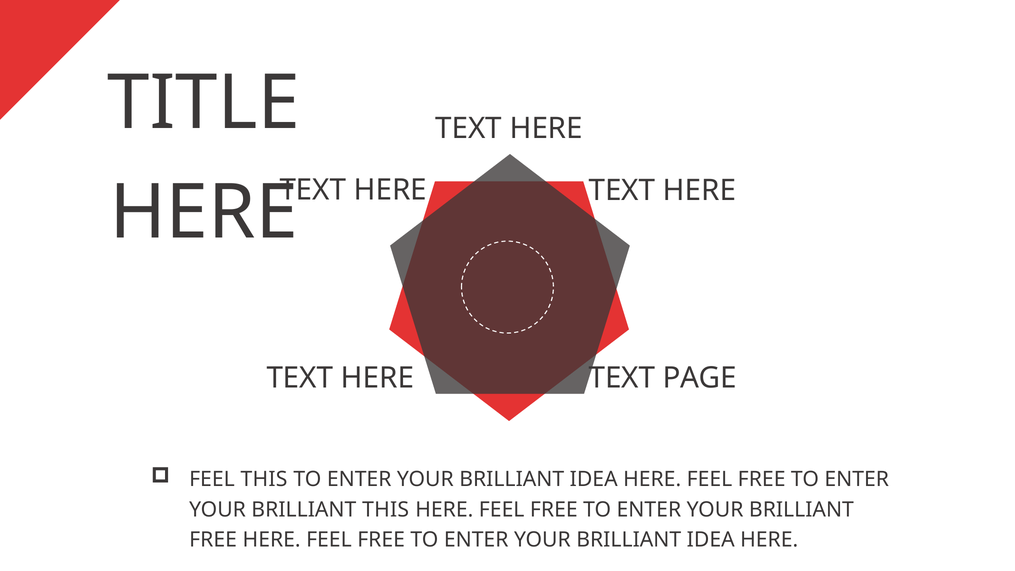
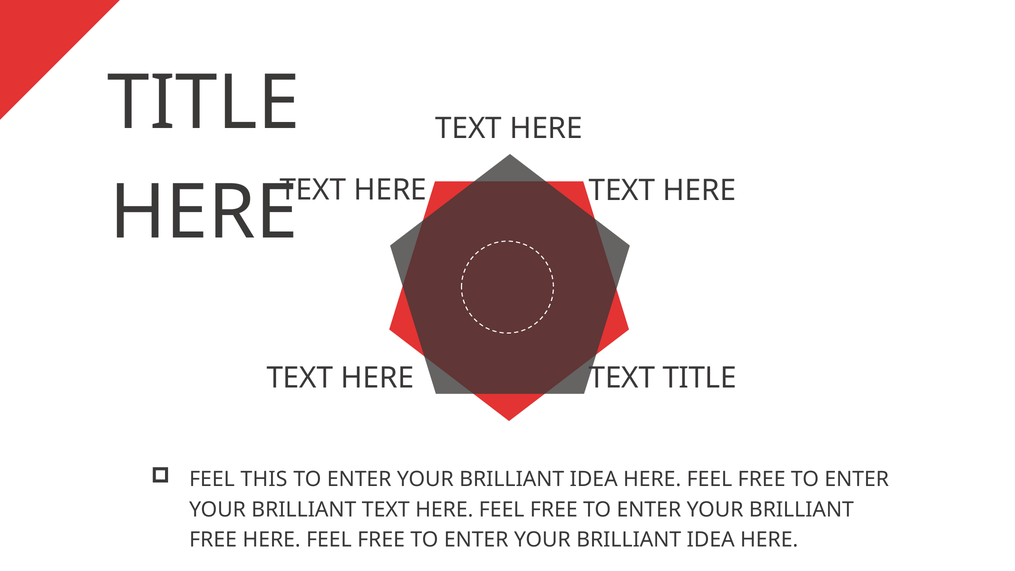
PAGE: PAGE -> TITLE (700, 378)
BRILLIANT THIS: THIS -> TEXT (386, 509)
